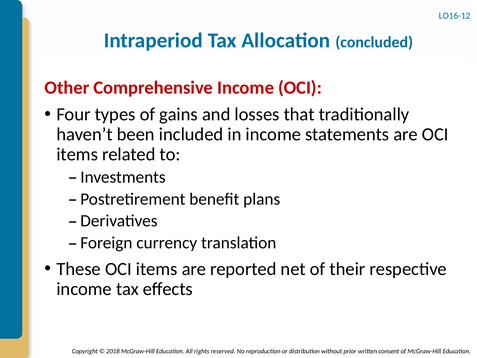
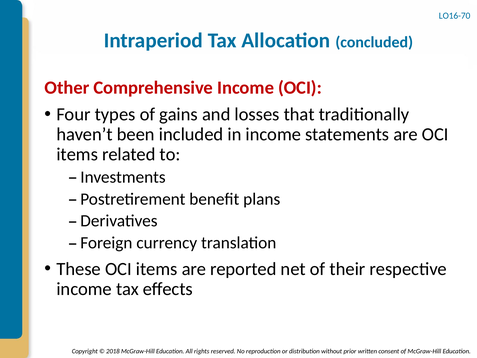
LO16-12: LO16-12 -> LO16-70 (455, 16)
